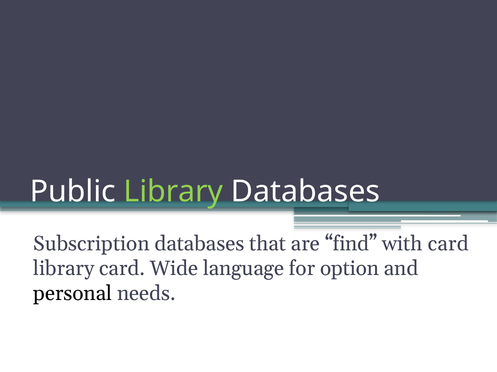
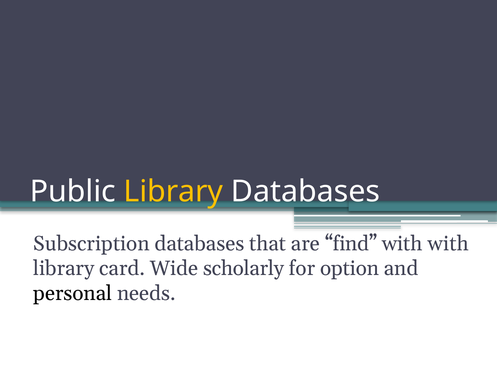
Library colour: light green -> yellow (173, 192)
with card: card -> with (448, 244)
language: language -> scholarly (244, 269)
